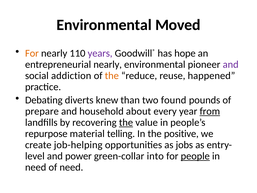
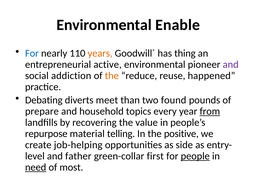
Moved: Moved -> Enable (178, 25)
For colour: orange -> blue (32, 53)
years colour: purple -> orange (100, 53)
hope: hope -> thing (185, 53)
entrepreneurial nearly: nearly -> active (108, 64)
knew: knew -> meet (107, 100)
about: about -> topics (139, 111)
the underline: present -> none (126, 122)
jobs: jobs -> side (184, 145)
power: power -> father (78, 156)
into: into -> first (155, 156)
need underline: none -> present (36, 167)
of need: need -> most (71, 167)
